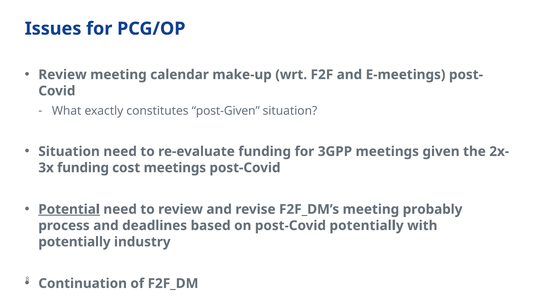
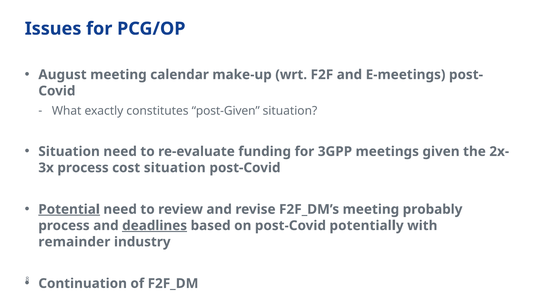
Review: Review -> August (62, 74)
funding: funding -> process (83, 167)
cost meetings: meetings -> situation (175, 167)
deadlines underline: none -> present (155, 225)
potentially: potentially -> remainder (74, 241)
